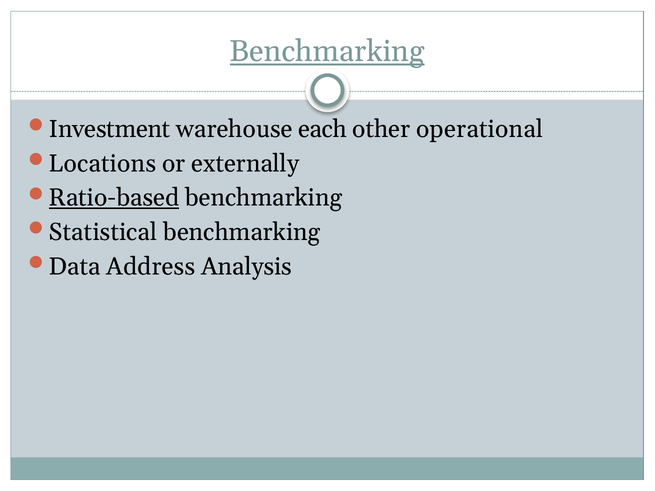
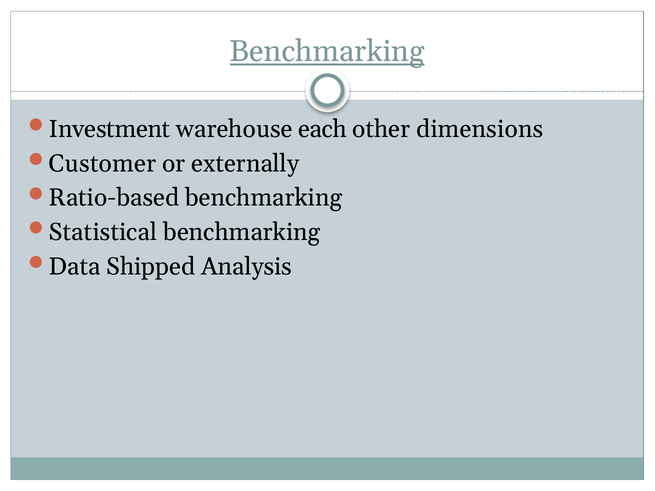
operational: operational -> dimensions (480, 129)
Locations: Locations -> Customer (103, 164)
Ratio-based underline: present -> none (114, 198)
Address: Address -> Shipped (151, 267)
